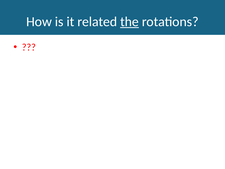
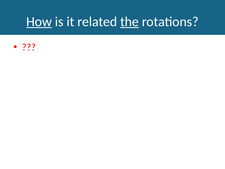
How underline: none -> present (39, 22)
